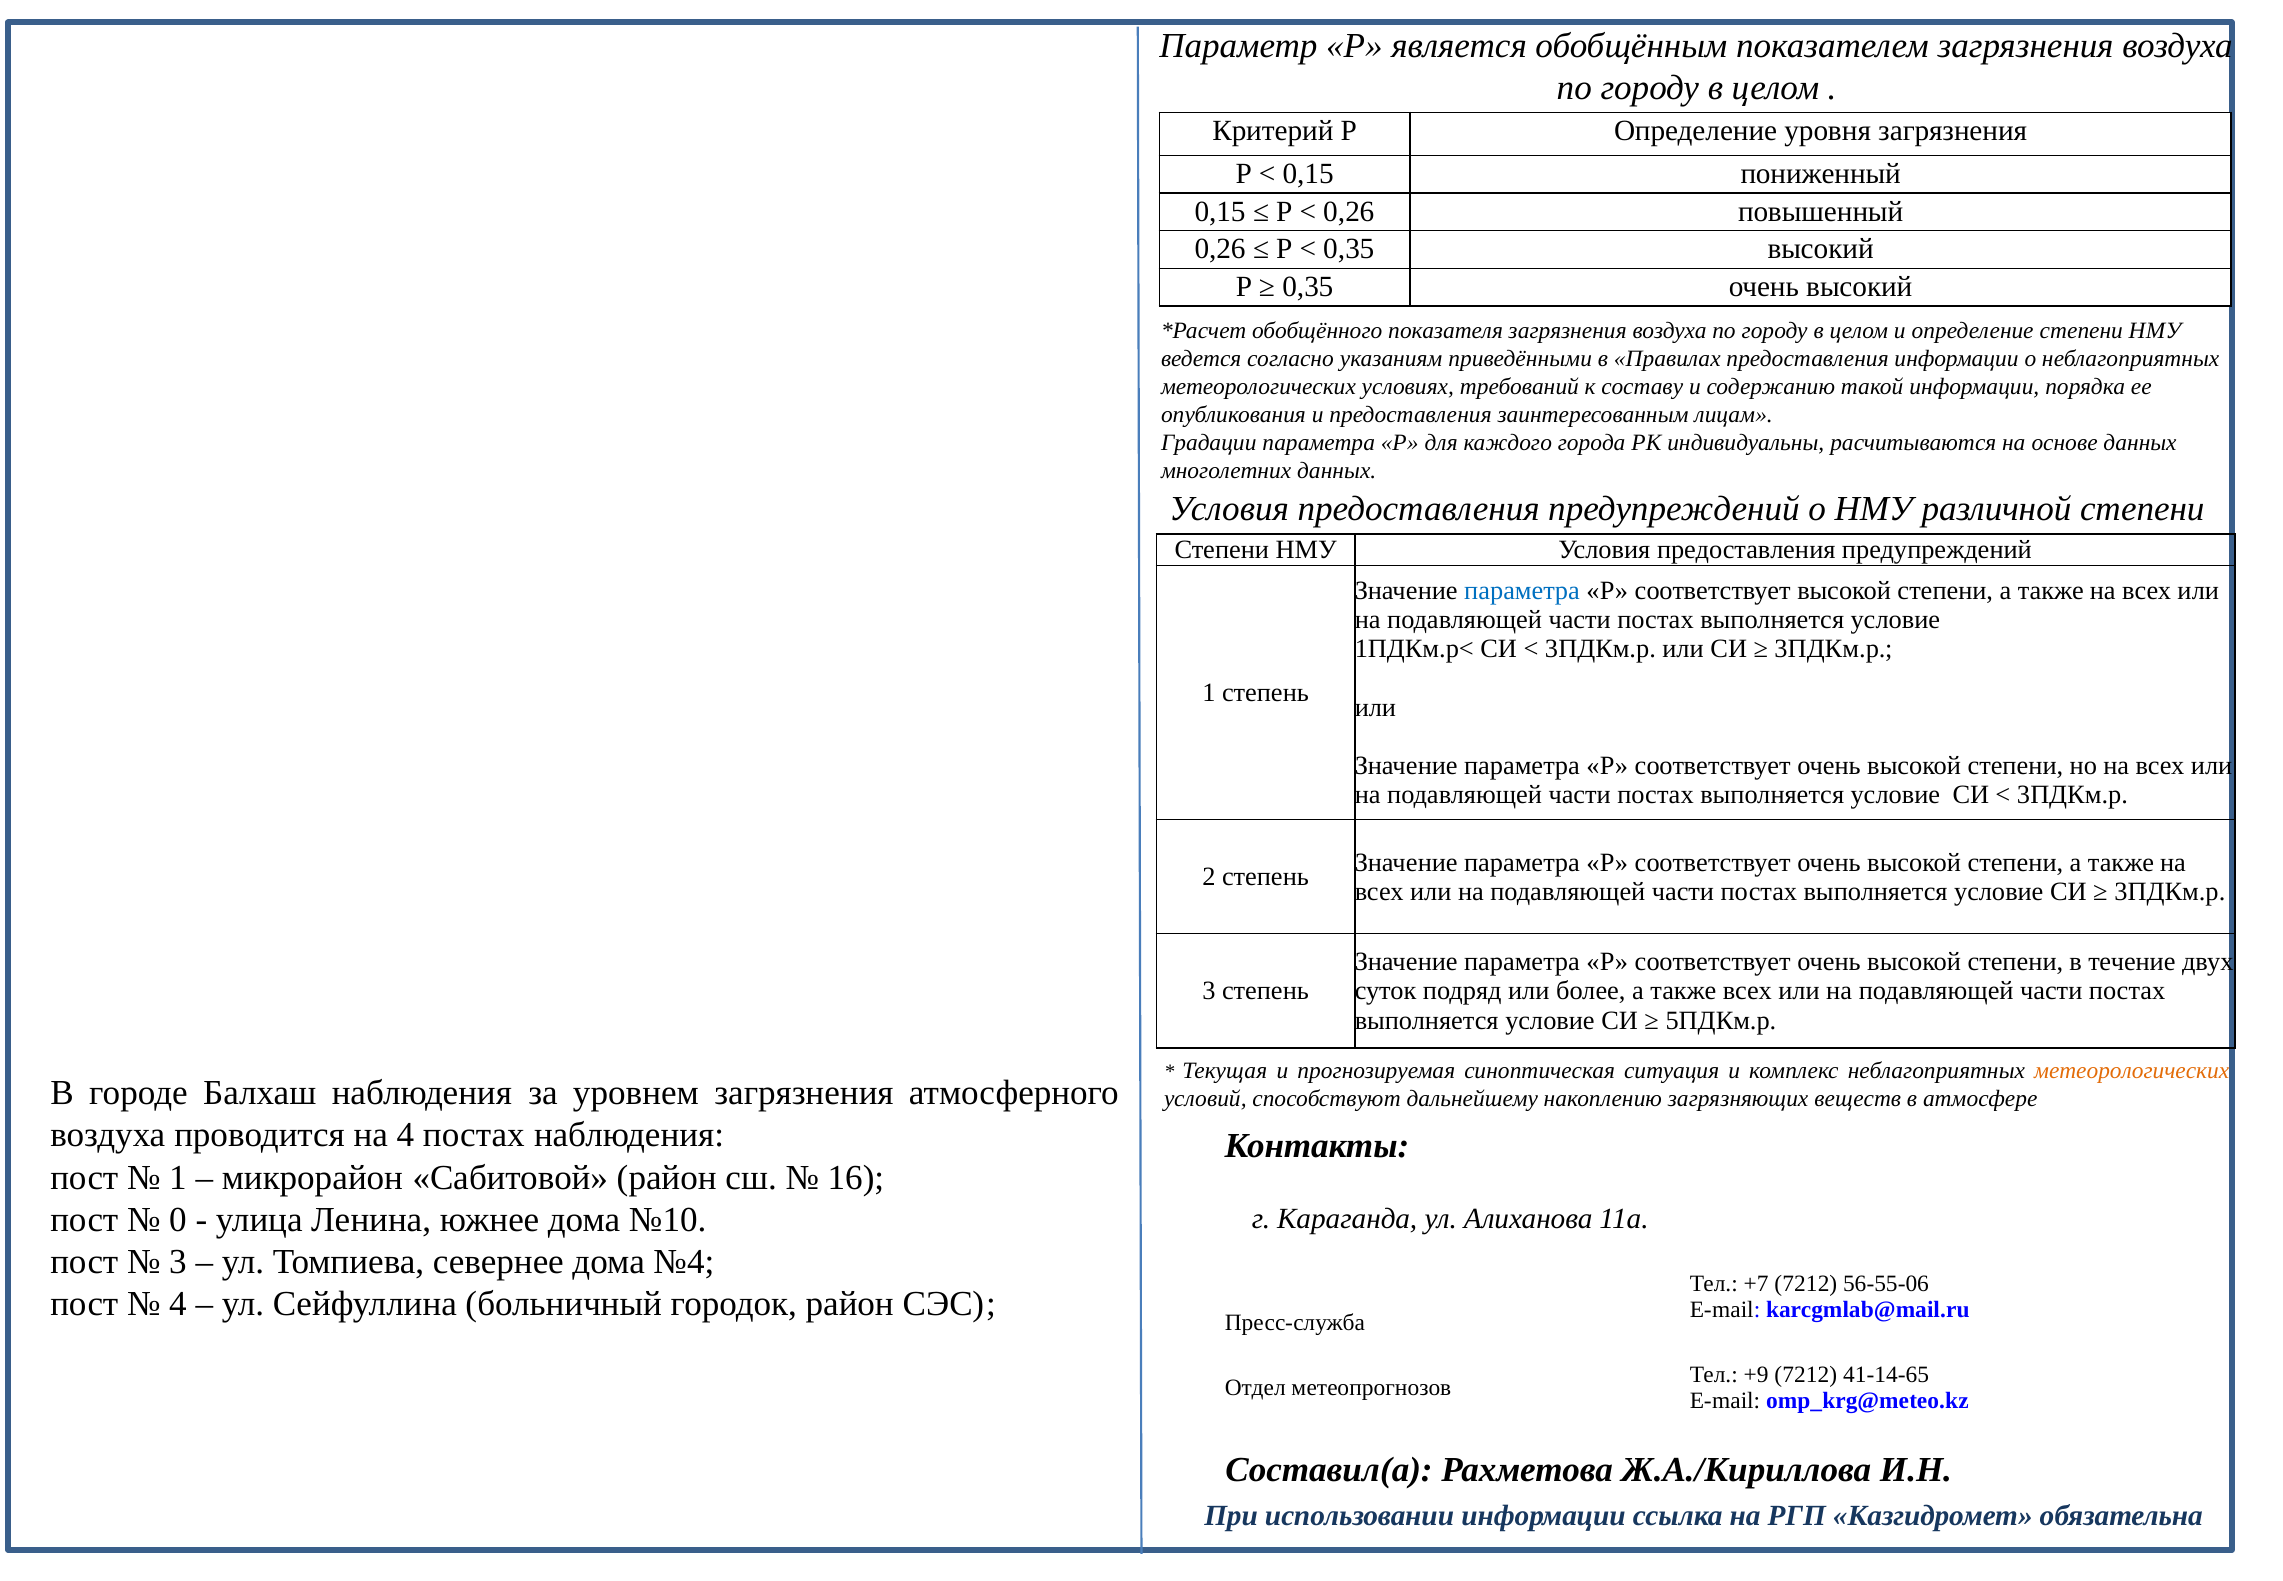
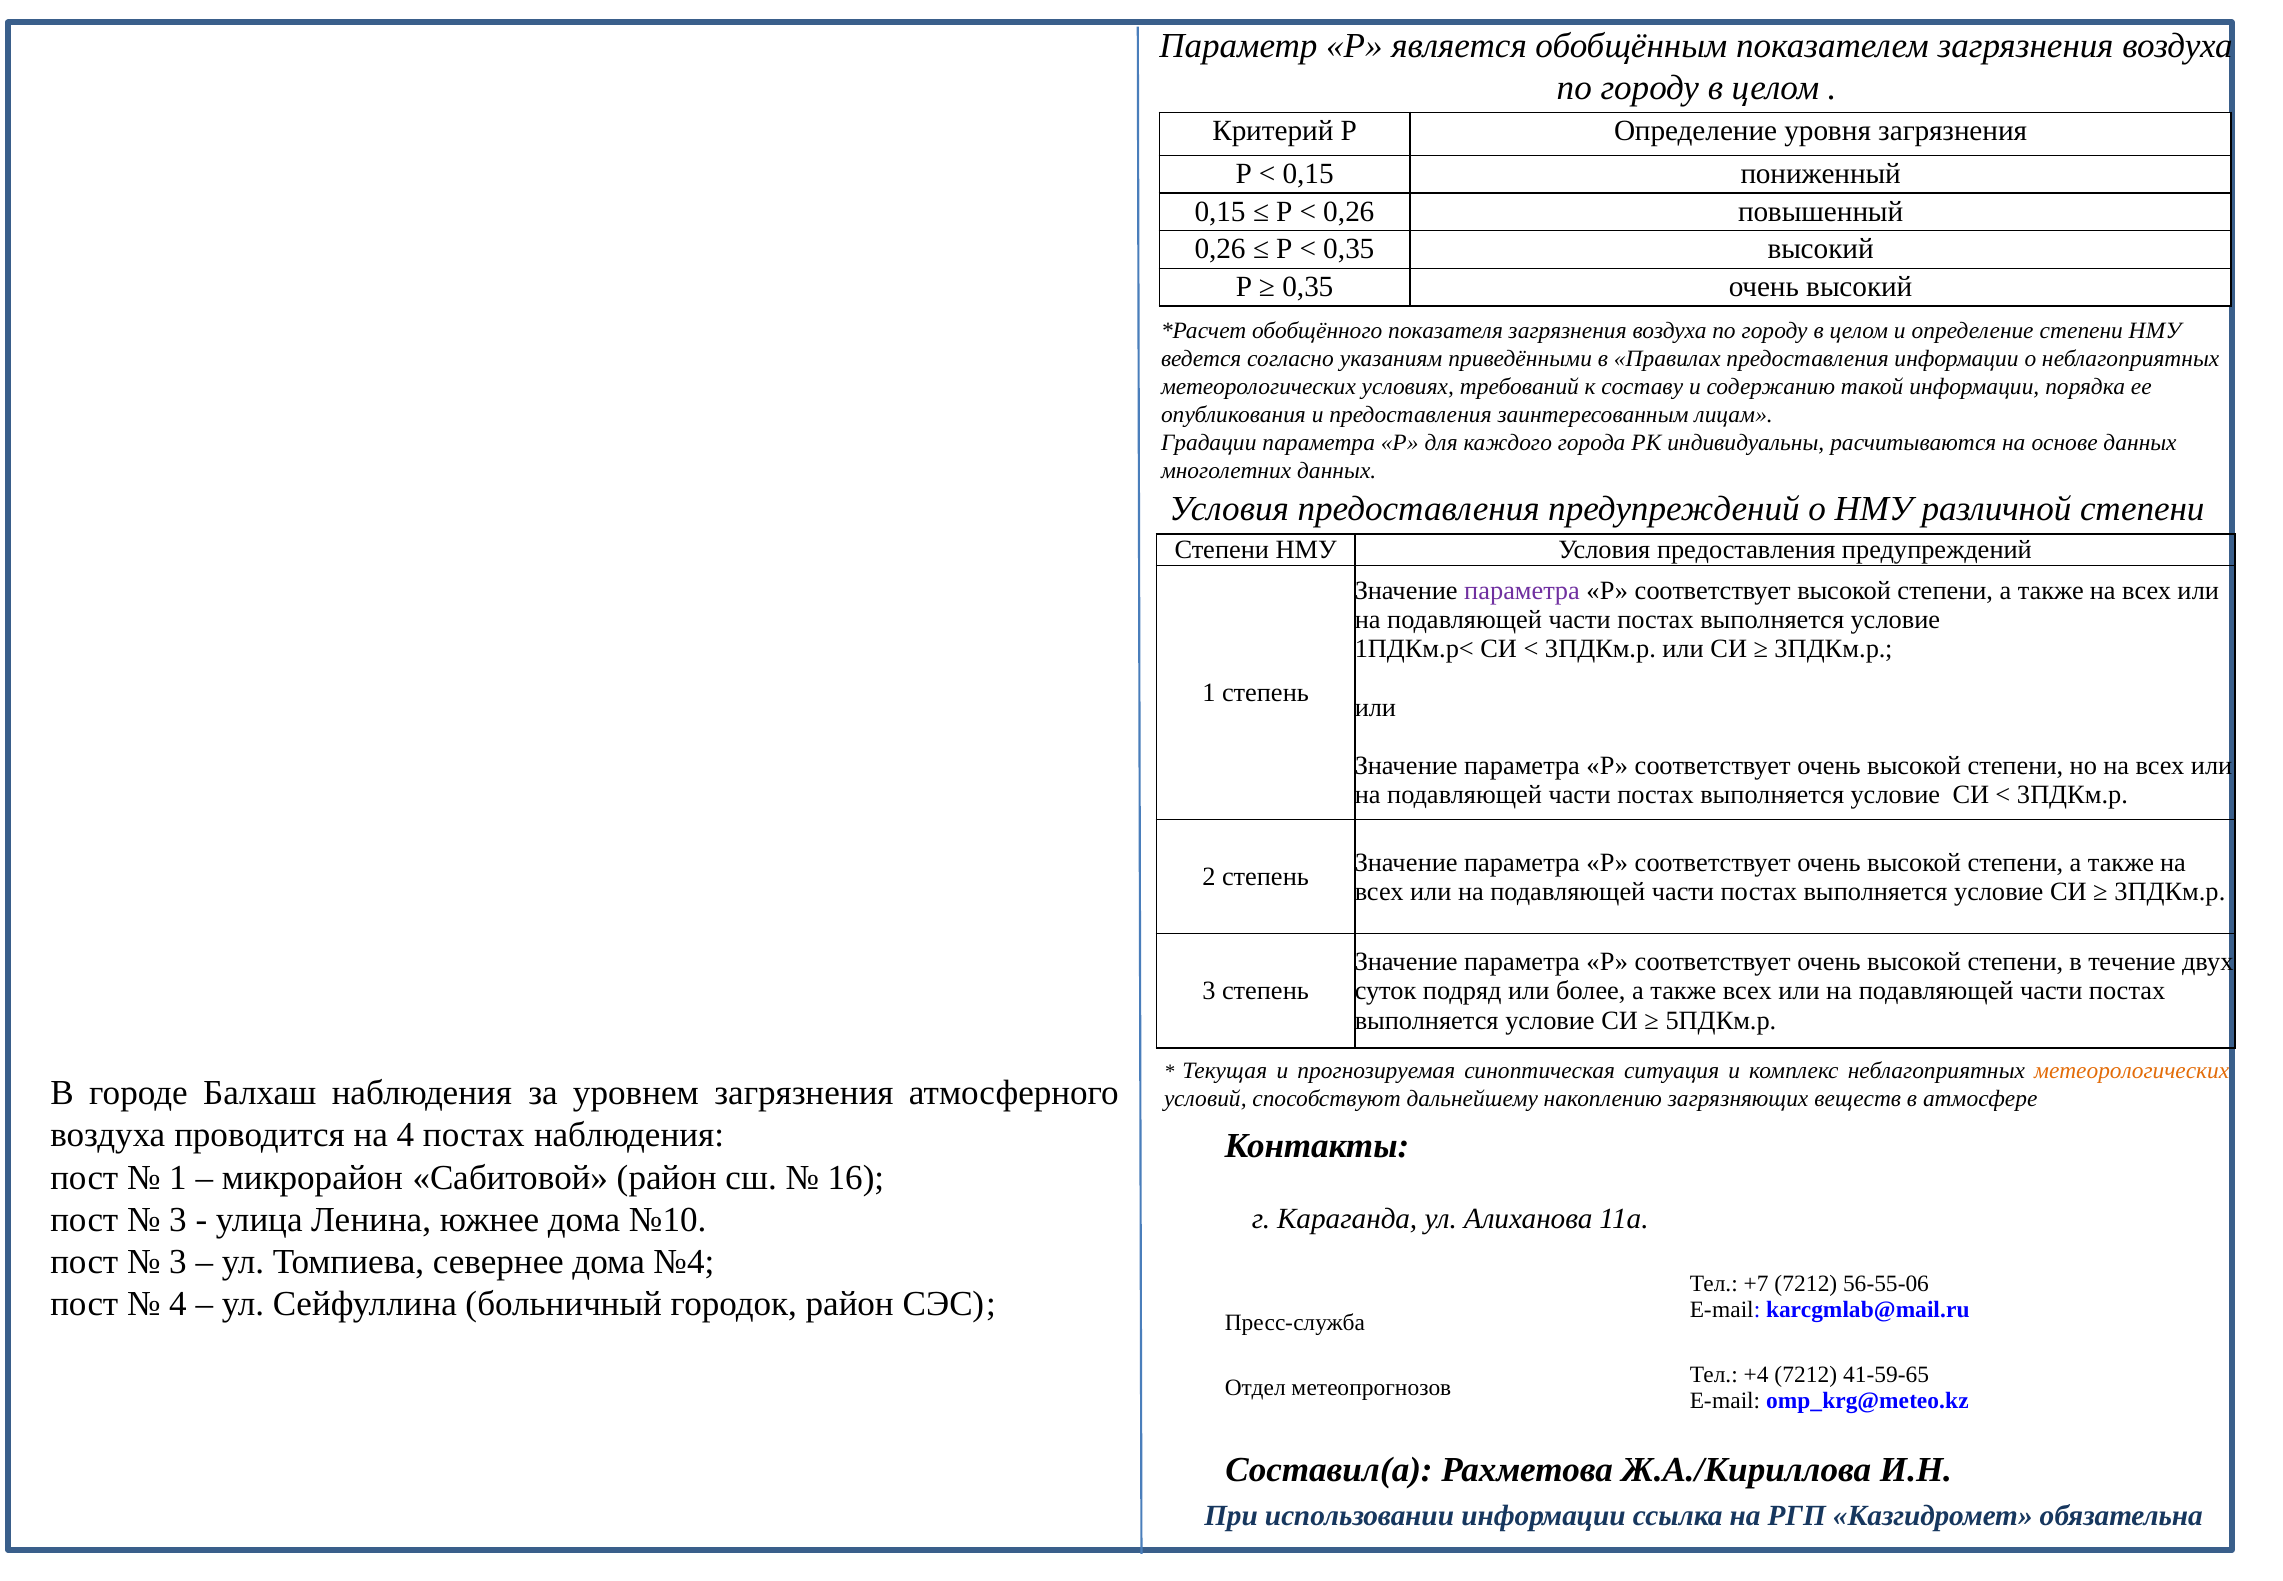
параметра colour: blue -> purple (1522, 590)
0: 0 -> 3 (178, 1219)
+9: +9 -> +4 (1756, 1375)
41-14-65: 41-14-65 -> 41-59-65 (1886, 1375)
